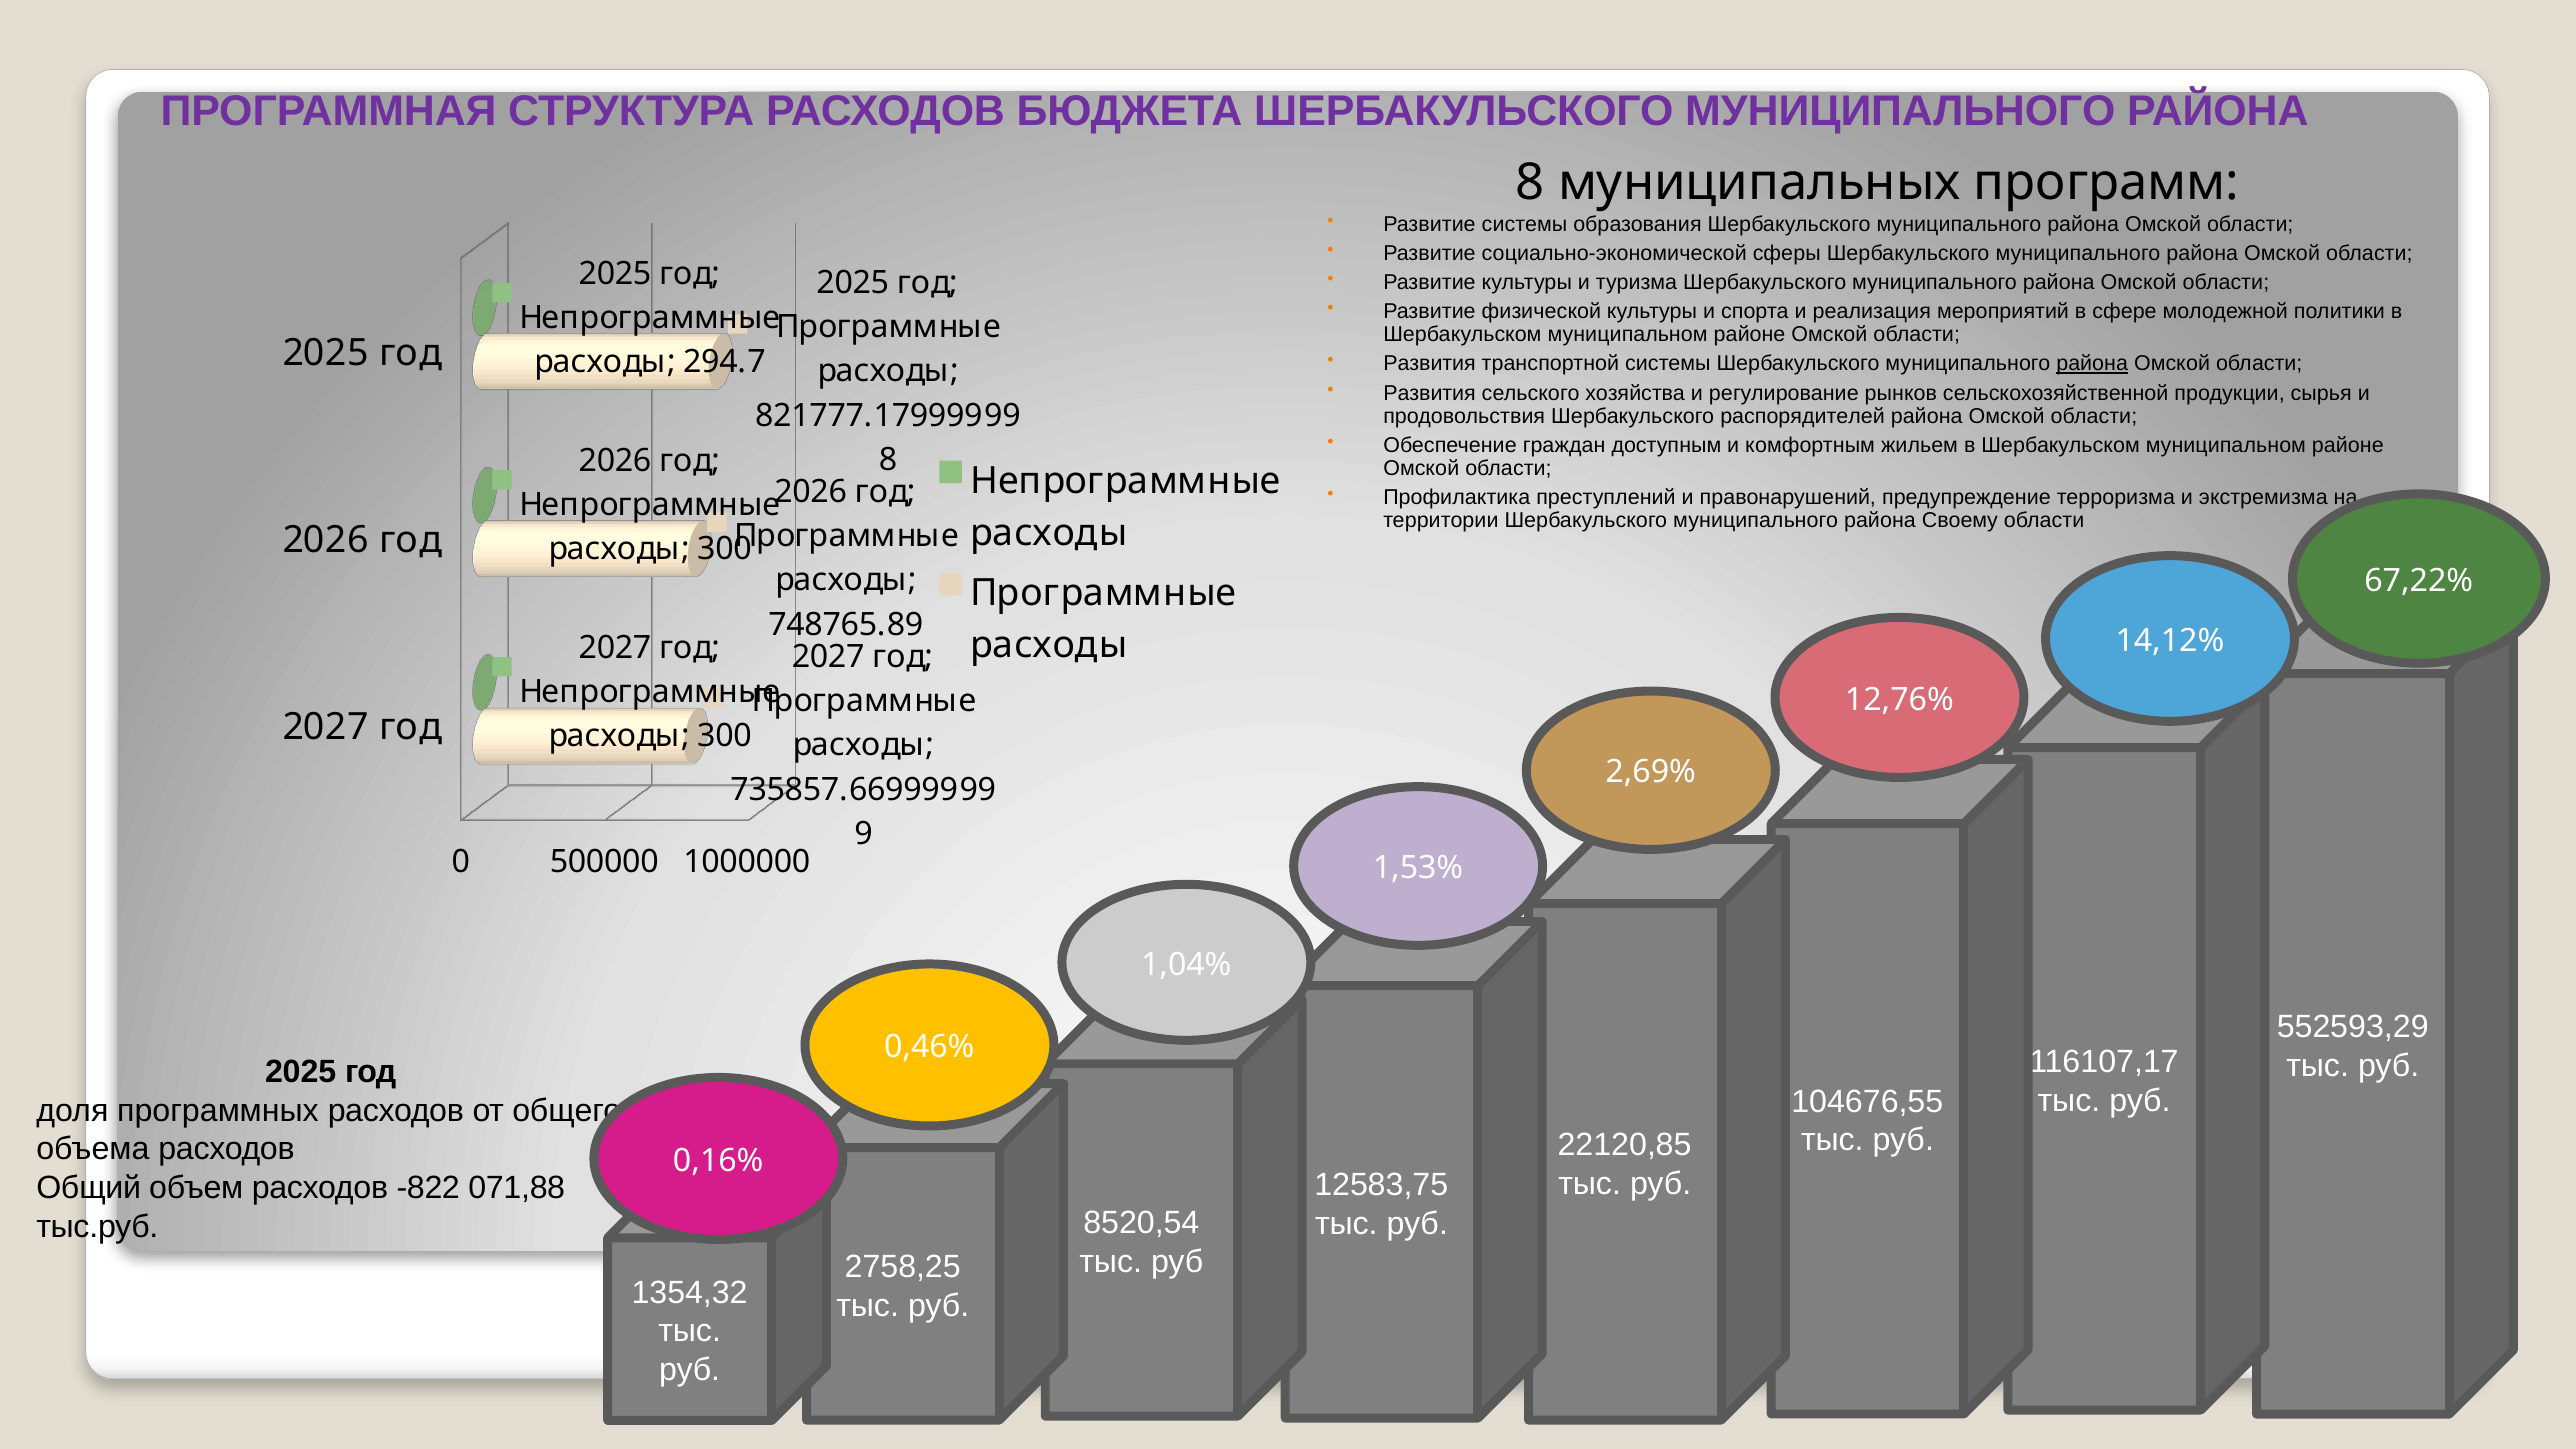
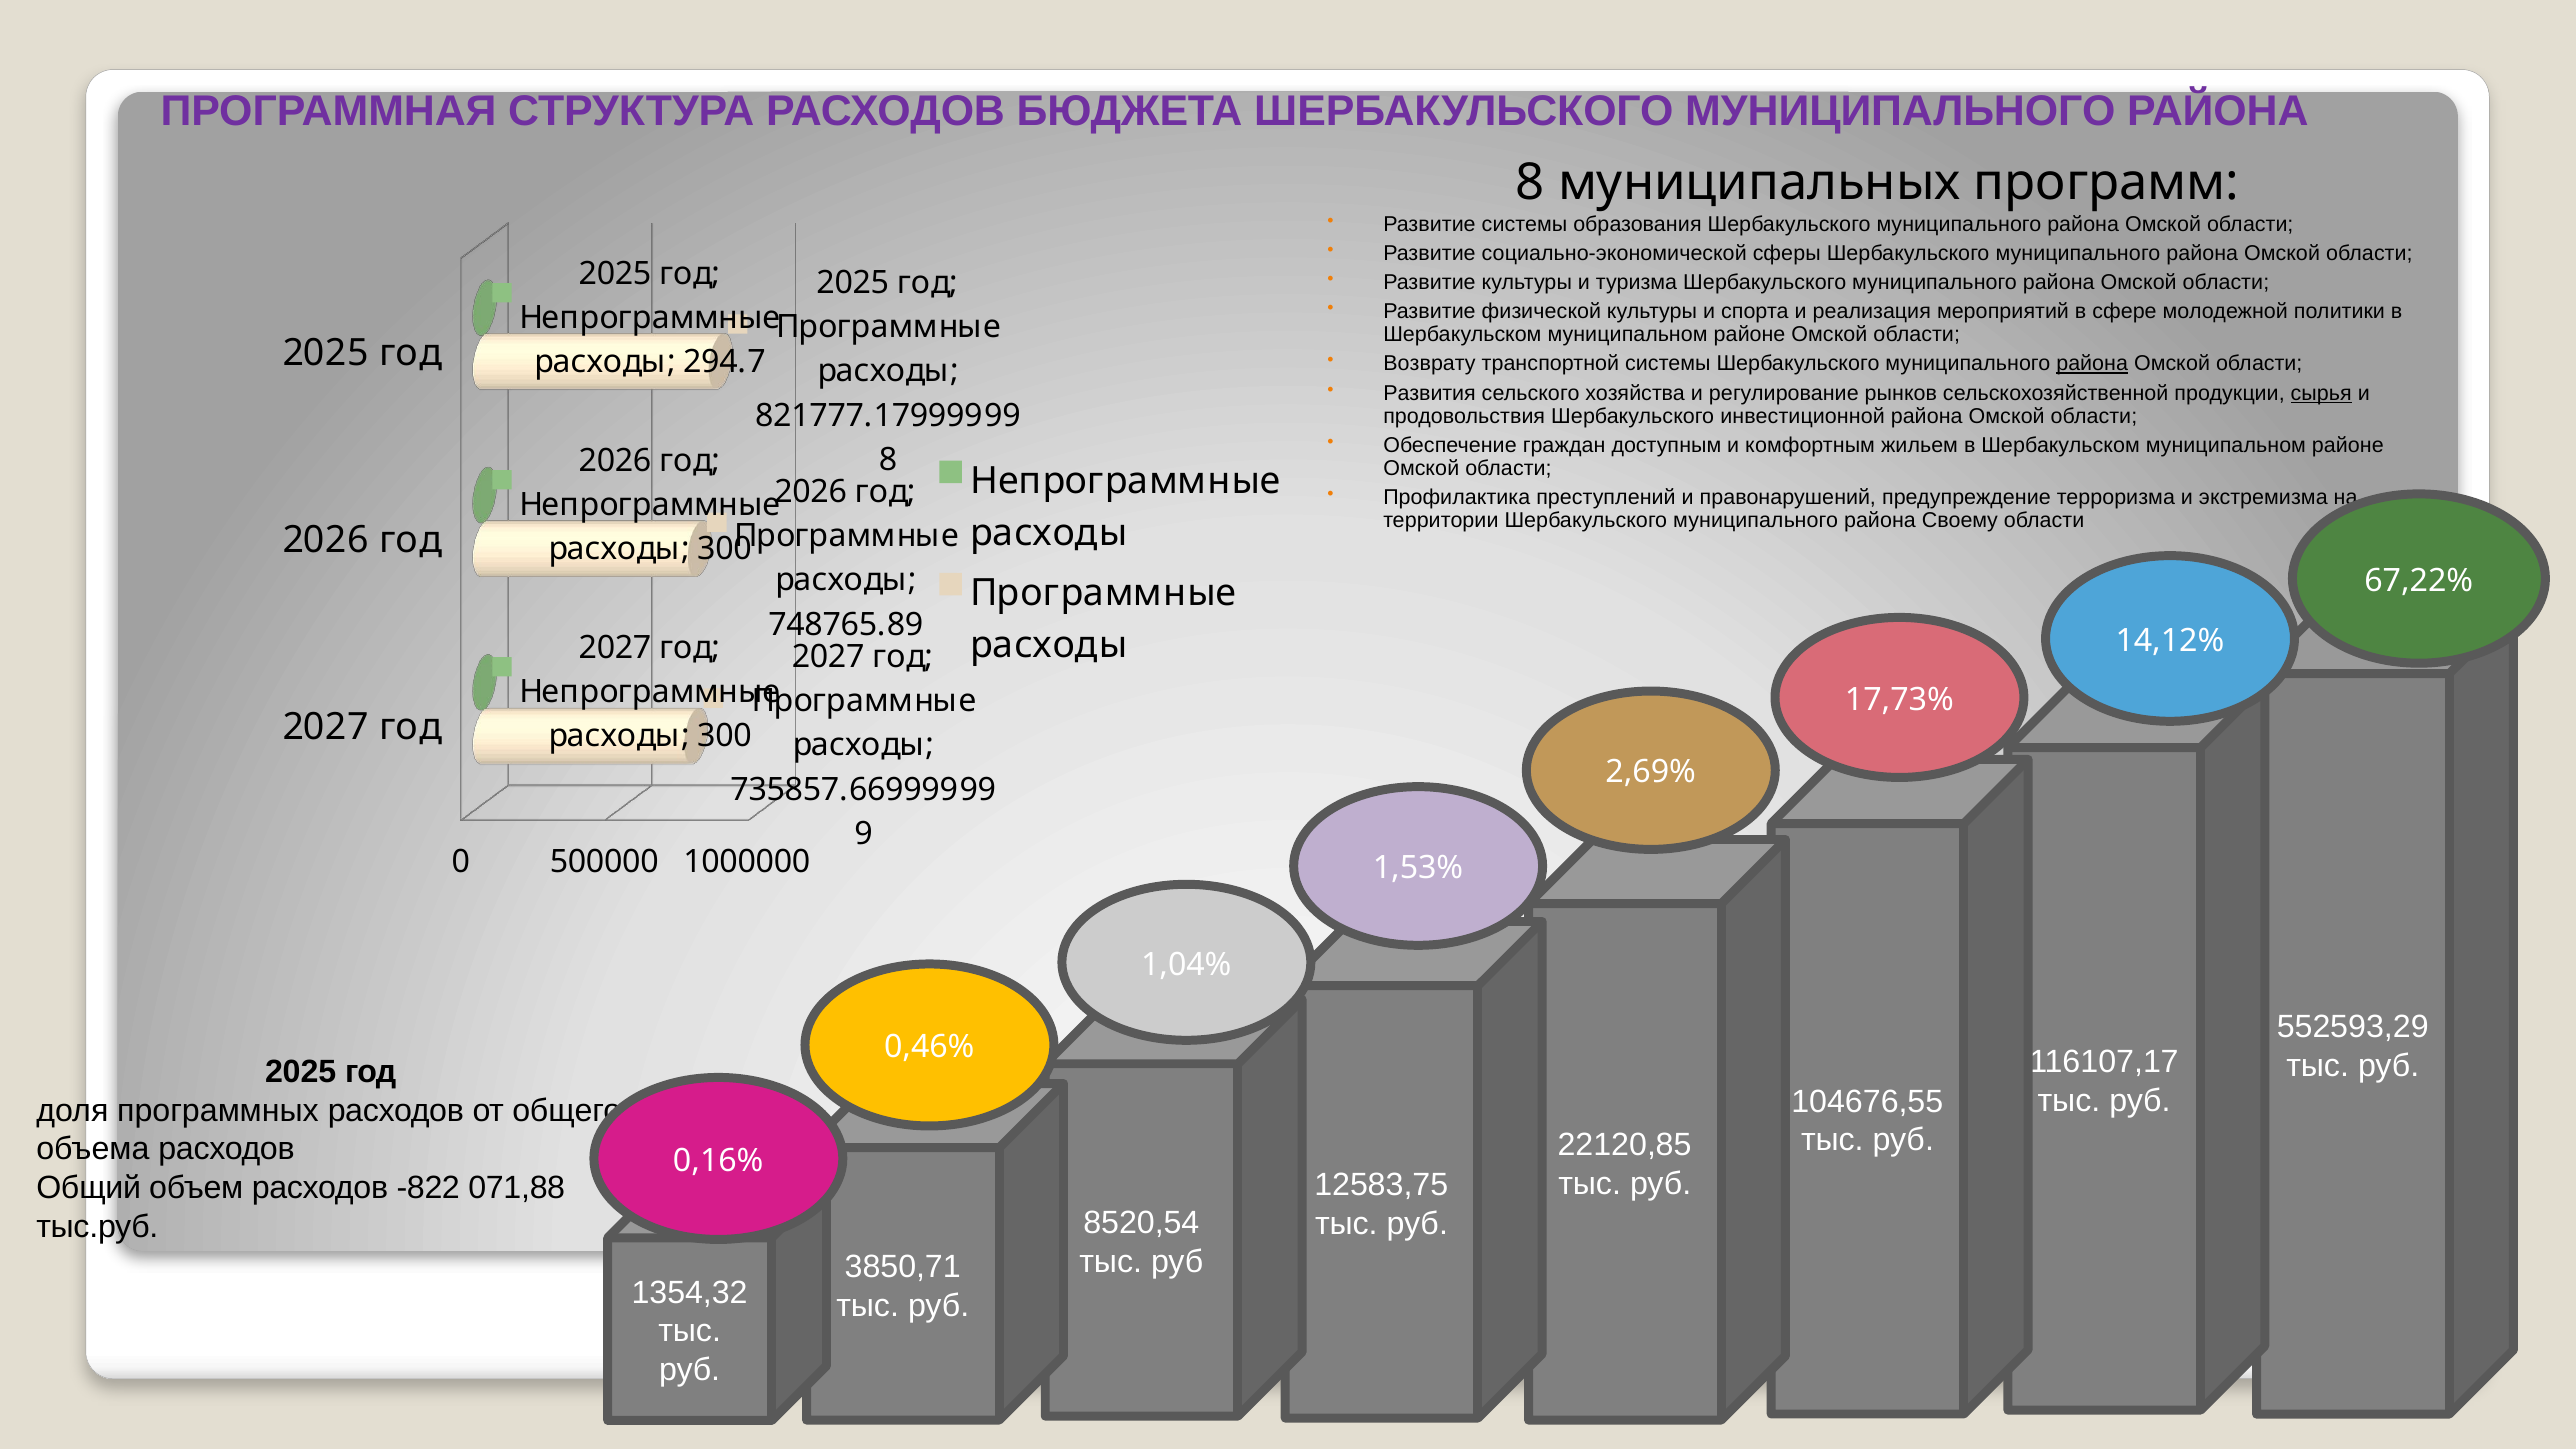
Развития: Развития -> Возврату (1429, 364)
сырья underline: none -> present (2321, 393)
распорядителей: распорядителей -> инвестиционной (1803, 416)
12,76%: 12,76% -> 17,73% (1899, 700)
2758,25: 2758,25 -> 3850,71 (903, 1267)
